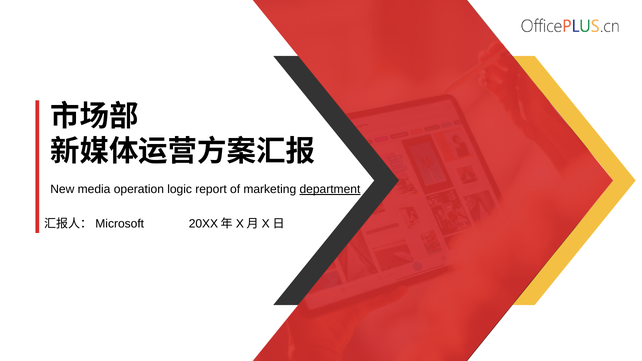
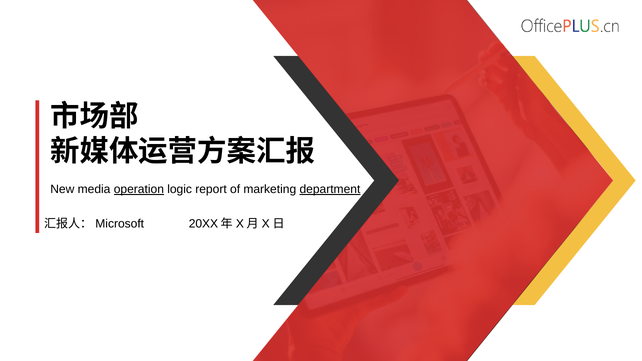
operation underline: none -> present (139, 189)
